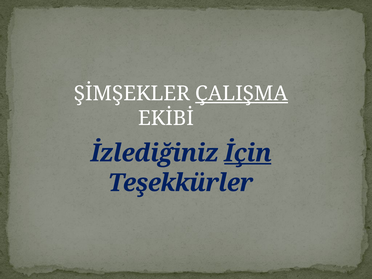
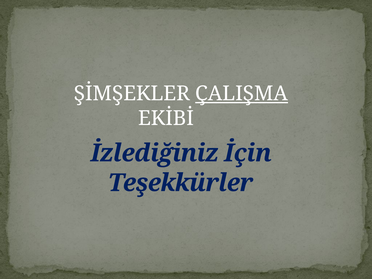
İçin underline: present -> none (248, 153)
